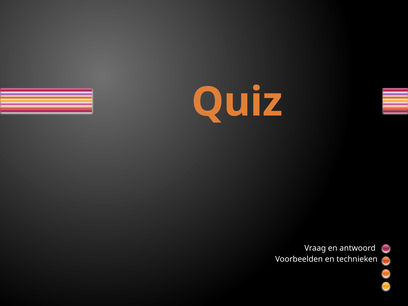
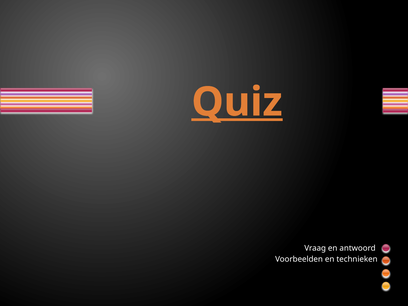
Quiz underline: none -> present (237, 102)
